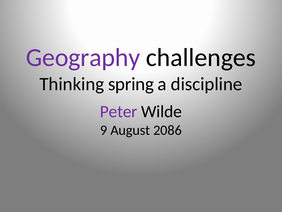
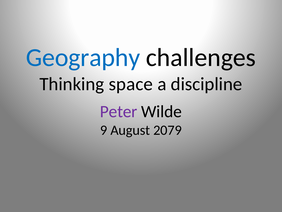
Geography colour: purple -> blue (83, 57)
spring: spring -> space (131, 84)
2086: 2086 -> 2079 (168, 130)
